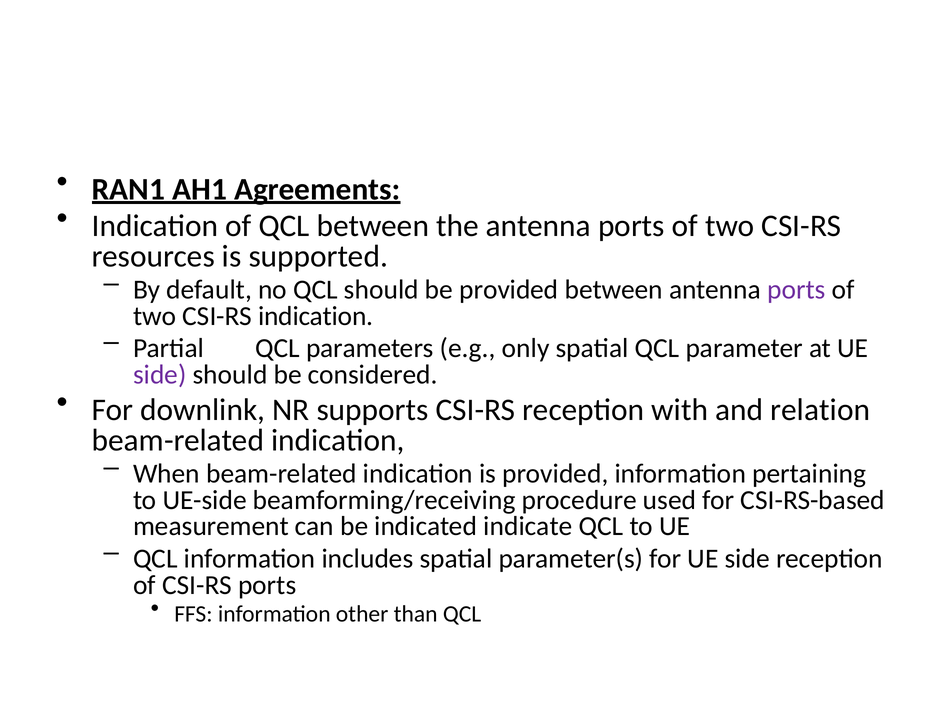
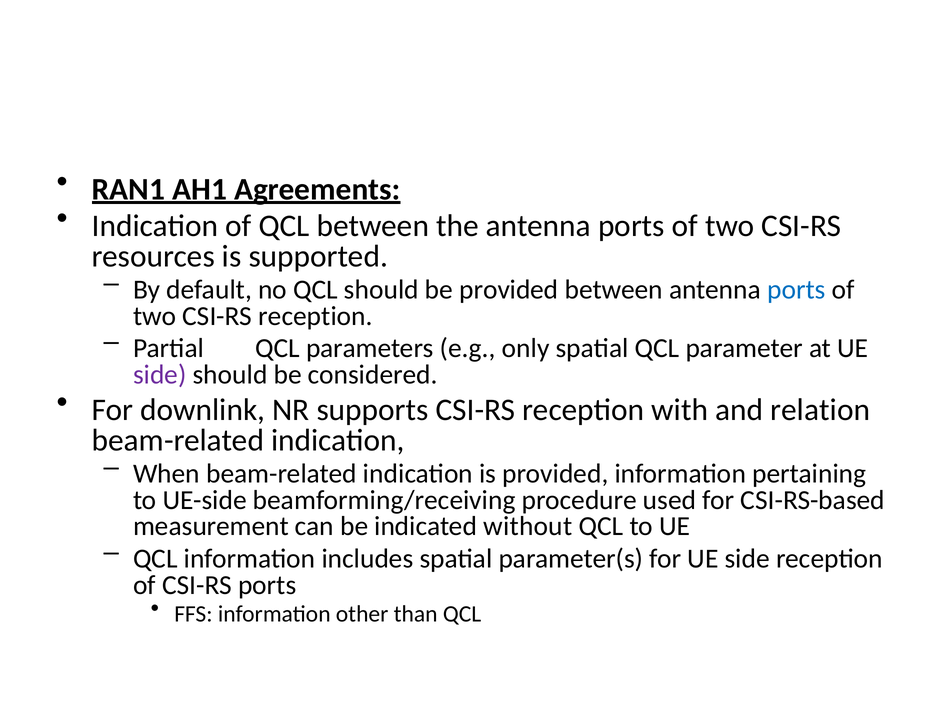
ports colour: purple -> blue (796, 290)
two CSI-RS indication: indication -> reception (316, 316)
indicate: indicate -> without (528, 527)
